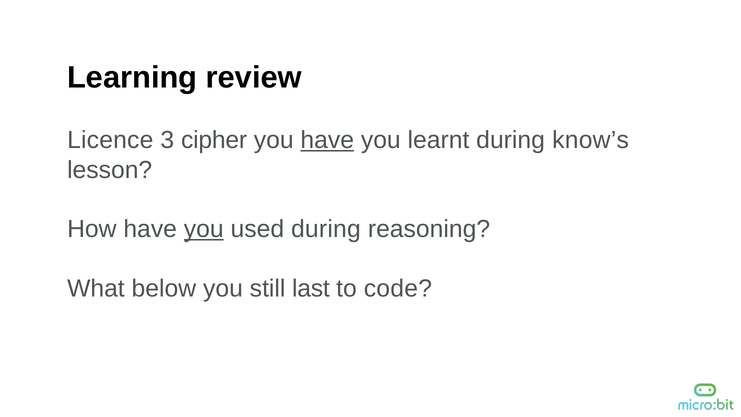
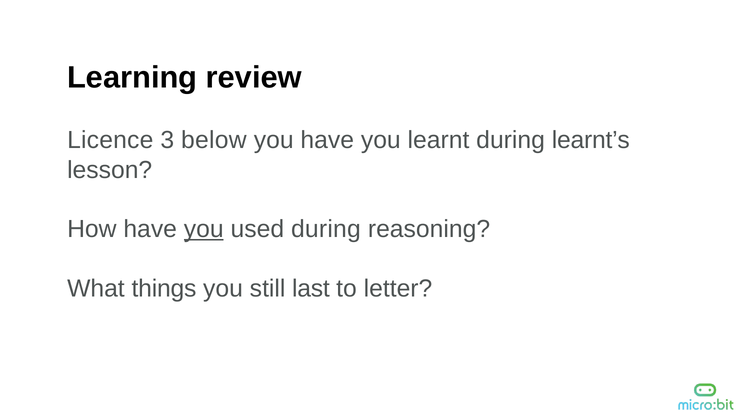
cipher: cipher -> below (214, 140)
have underline: present -> none (327, 140)
know’s: know’s -> learnt’s (591, 140)
below: below -> things (164, 288)
code: code -> letter (398, 288)
